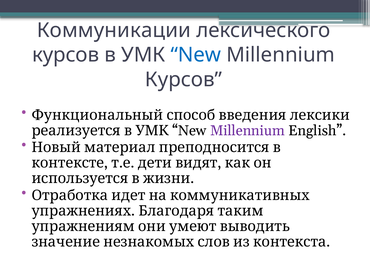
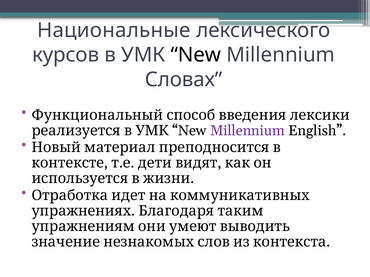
Коммуникации: Коммуникации -> Национальные (114, 30)
New colour: blue -> black (196, 55)
Курсов: Курсов -> Словах (184, 80)
